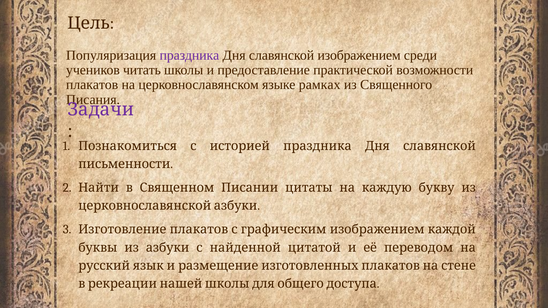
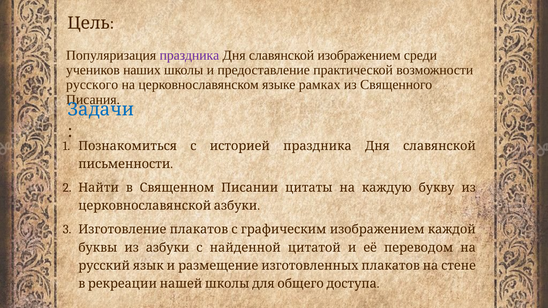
читать: читать -> наших (142, 70)
плакатов: плакатов -> русского (92, 85)
Задачи colour: purple -> blue (101, 110)
